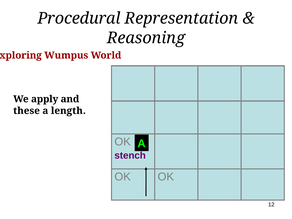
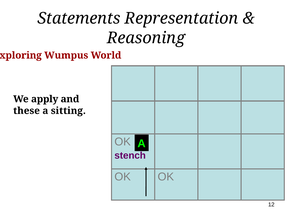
Procedural: Procedural -> Statements (79, 18)
length: length -> sitting (68, 111)
